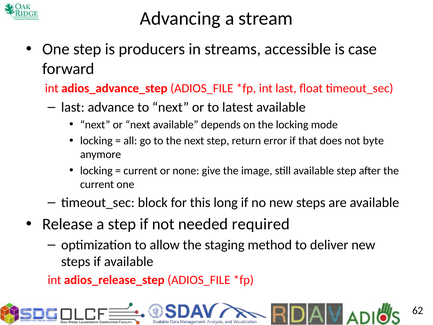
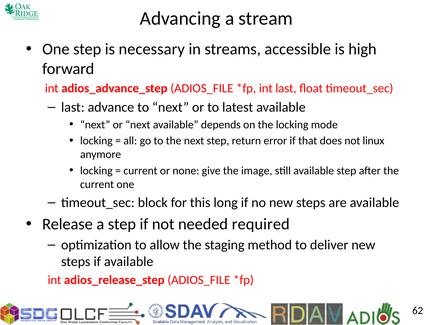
producers: producers -> necessary (152, 49)
case: case -> high (362, 49)
byte: byte -> linux (374, 141)
